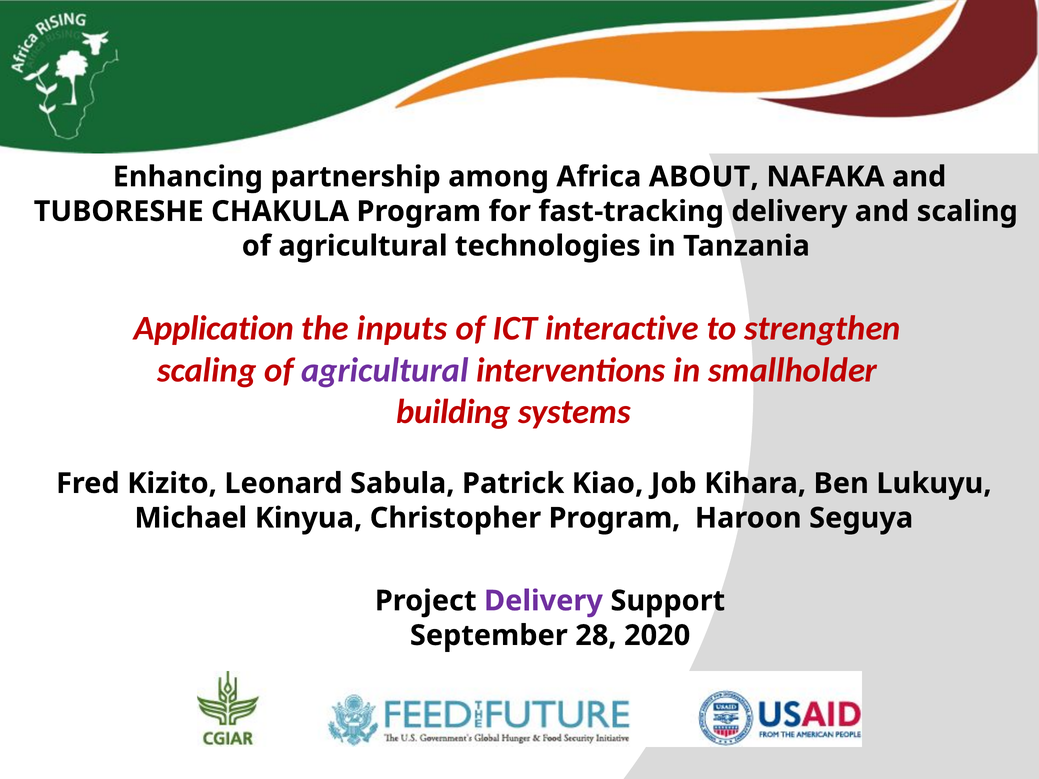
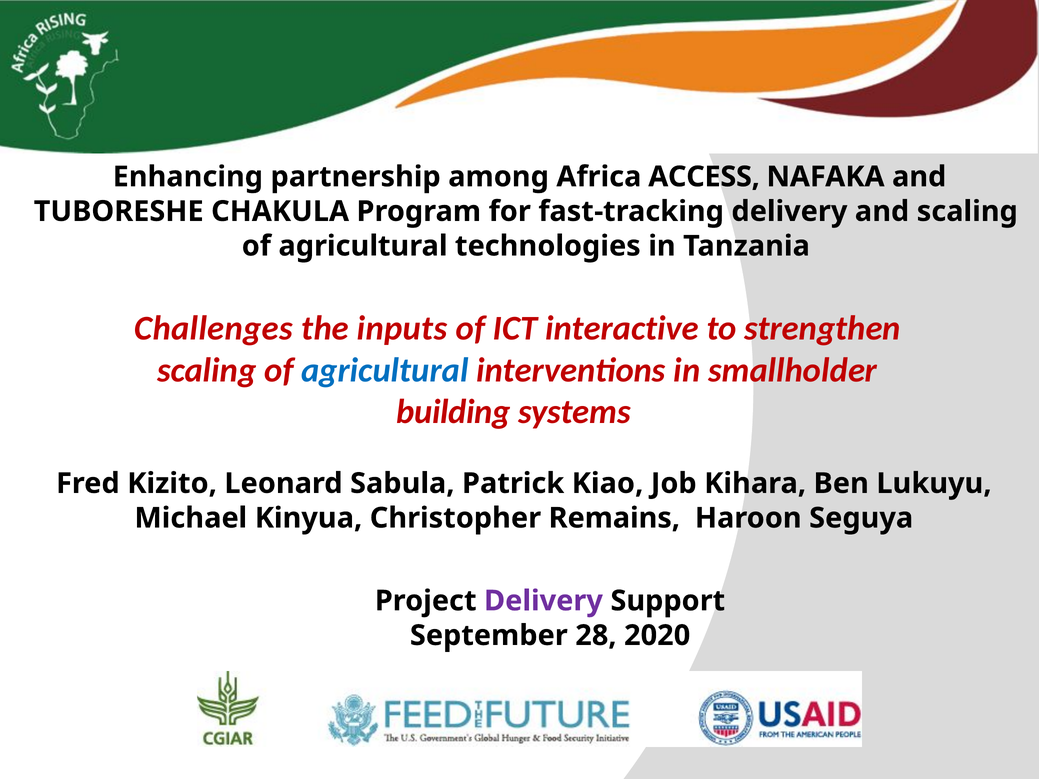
ABOUT: ABOUT -> ACCESS (704, 177)
Application: Application -> Challenges (214, 329)
agricultural colour: purple -> blue (385, 370)
Christopher Program: Program -> Remains (614, 518)
